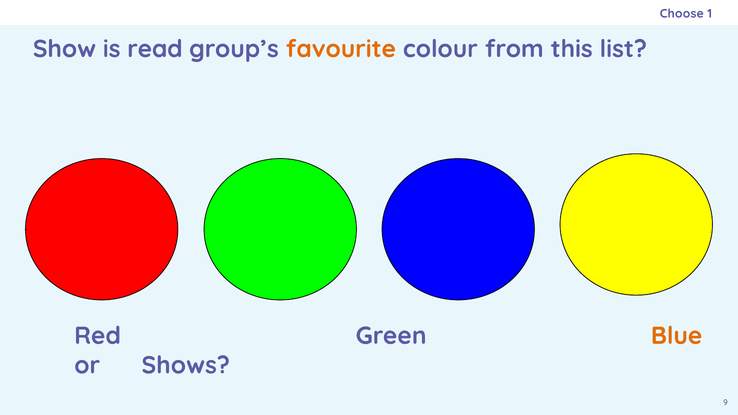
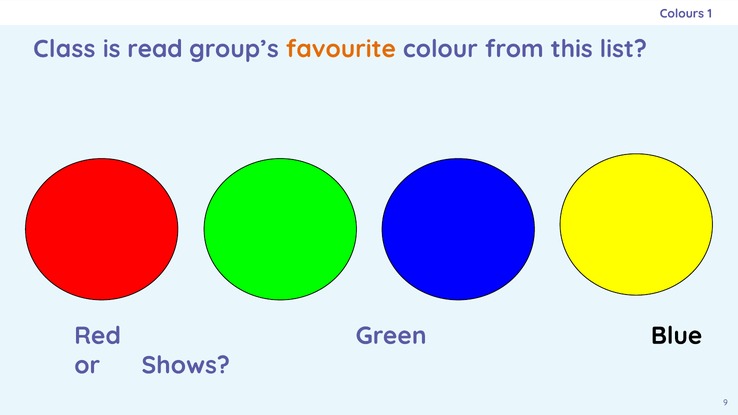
Choose: Choose -> Colours (682, 14)
Show: Show -> Class (64, 49)
Blue colour: orange -> black (677, 336)
